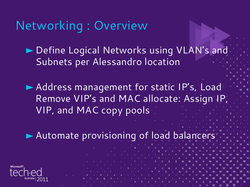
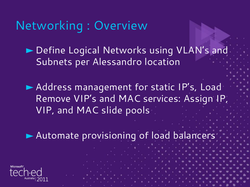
allocate: allocate -> services (162, 99)
copy: copy -> slide (112, 111)
